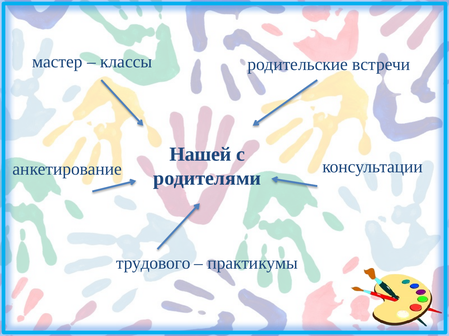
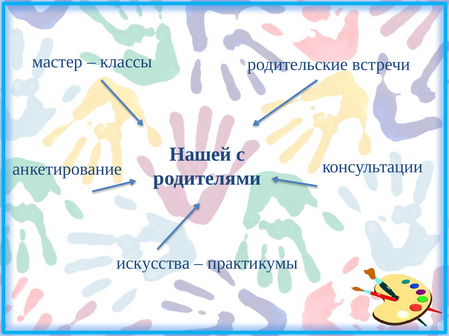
трудового: трудового -> искусства (153, 264)
